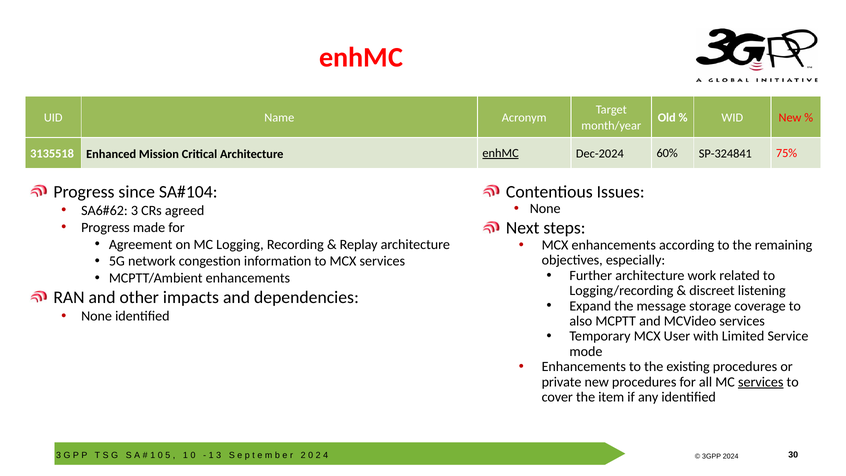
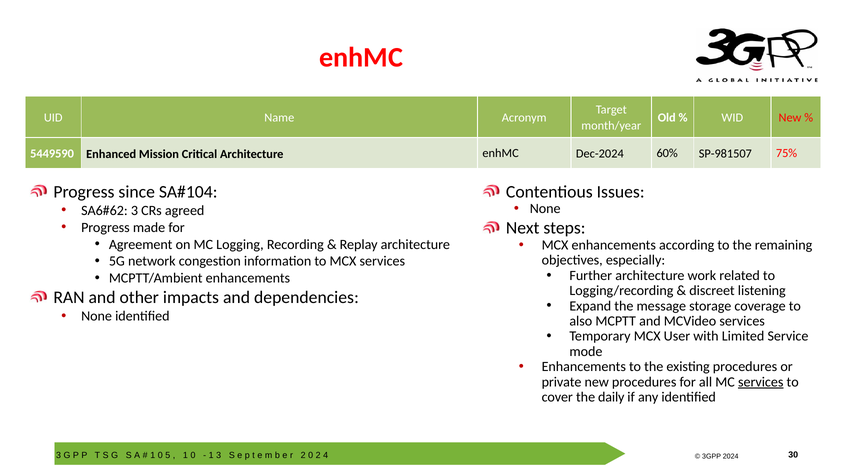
3135518: 3135518 -> 5449590 (52, 154)
enhMC underline: present -> none (501, 153)
SP-324841: SP-324841 -> SP-981507 (725, 154)
item: item -> daily (611, 397)
